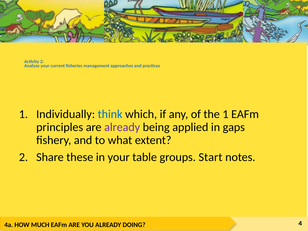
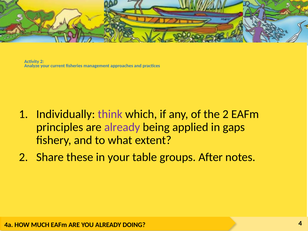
think colour: blue -> purple (110, 114)
the 1: 1 -> 2 (226, 114)
Start: Start -> After (211, 157)
